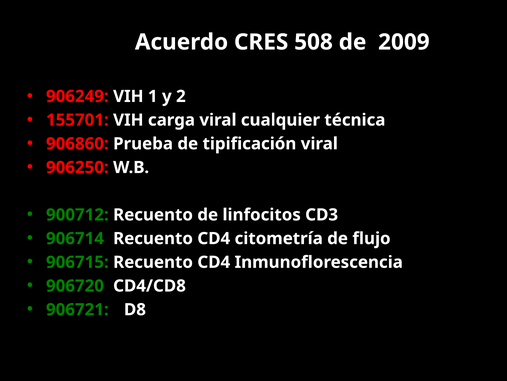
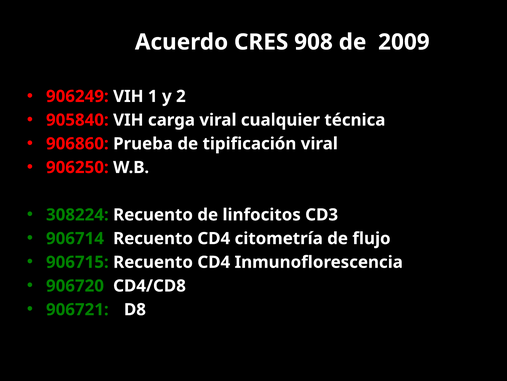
508: 508 -> 908 (314, 42)
155701: 155701 -> 905840 (77, 120)
900712: 900712 -> 308224 (77, 214)
